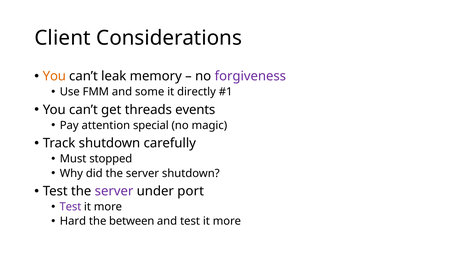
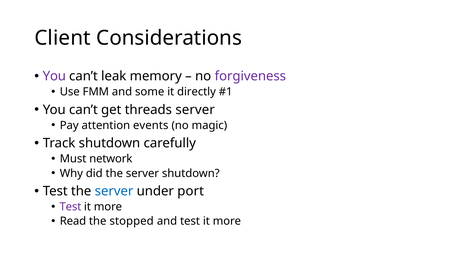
You colour: orange -> purple (54, 76)
threads events: events -> server (195, 110)
special: special -> events (151, 125)
stopped: stopped -> network (111, 159)
server colour: purple -> blue (114, 191)
Hard: Hard -> Read (73, 221)
between: between -> stopped (132, 221)
